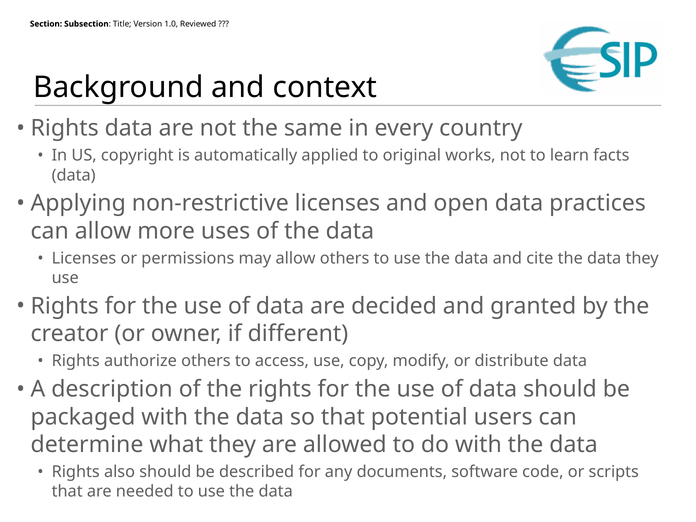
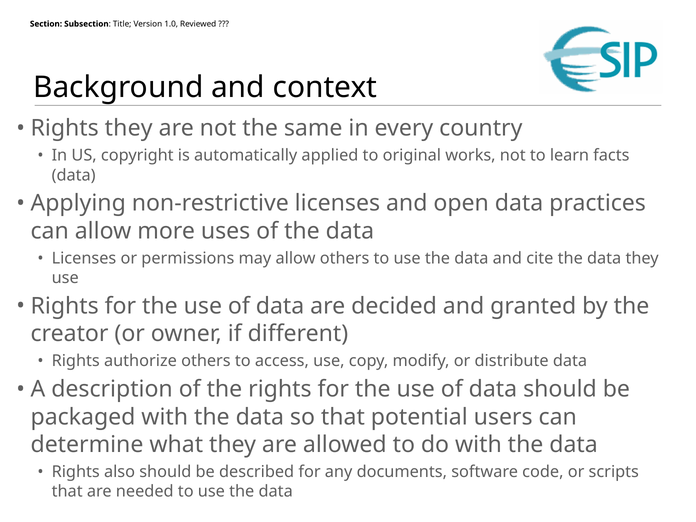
Rights data: data -> they (129, 128)
